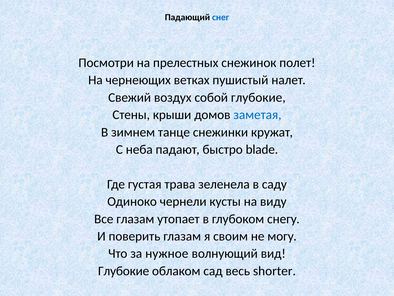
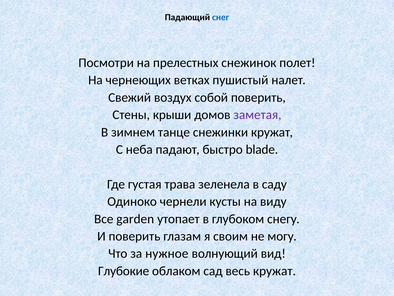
собой глубокие: глубокие -> поверить (258, 97)
заметая colour: blue -> purple (257, 115)
Все глазам: глазам -> garden (135, 219)
весь shorter: shorter -> кружат (274, 271)
